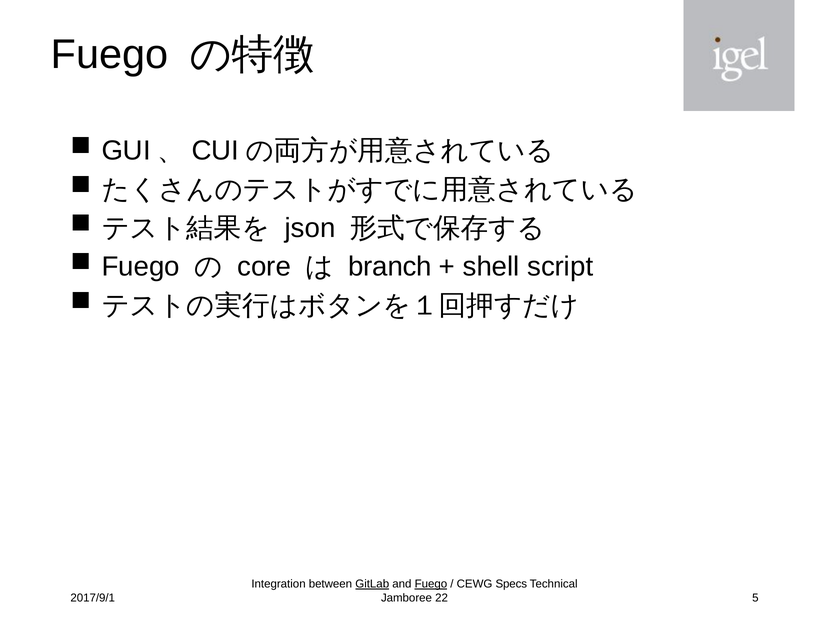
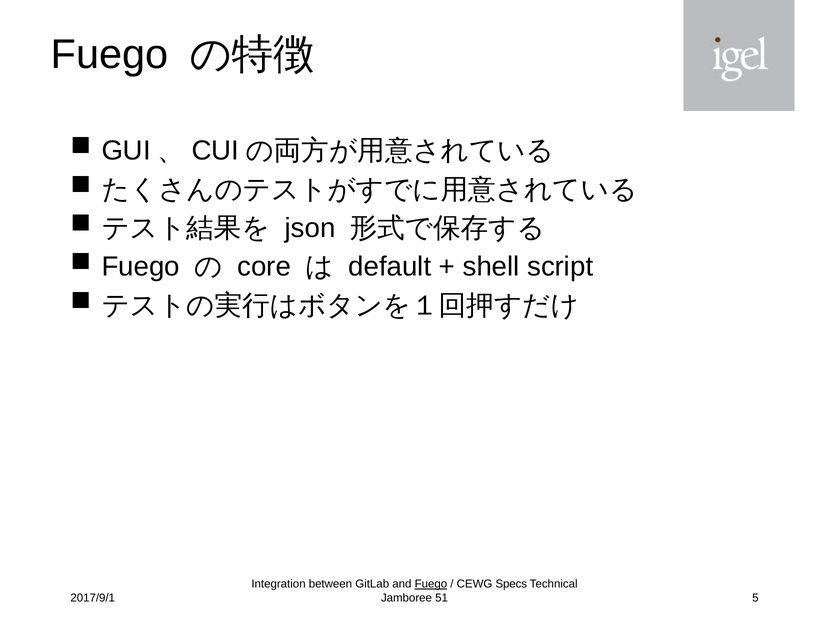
branch: branch -> default (390, 267)
GitLab underline: present -> none (372, 584)
22: 22 -> 51 (442, 598)
